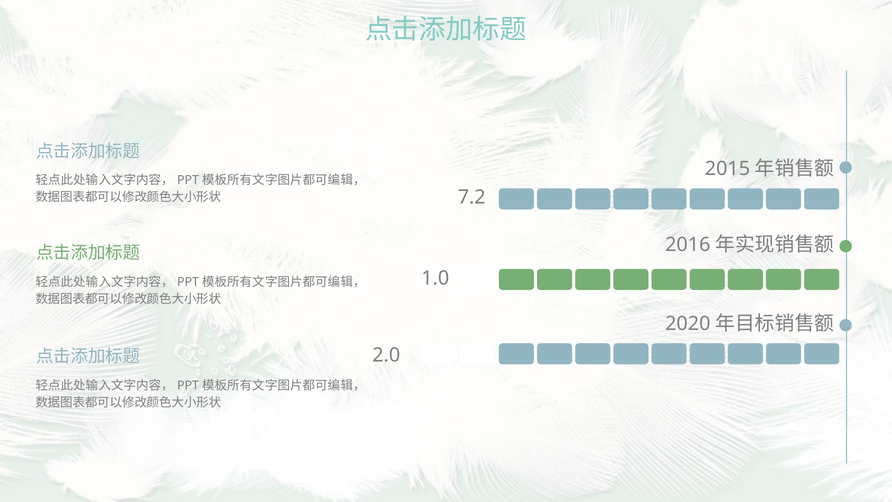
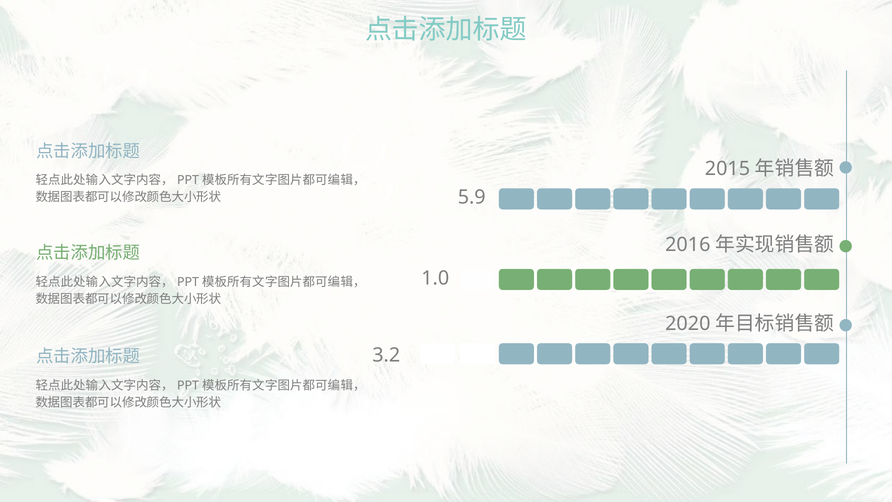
7.2: 7.2 -> 5.9 (472, 197)
2.0: 2.0 -> 3.2 (386, 355)
